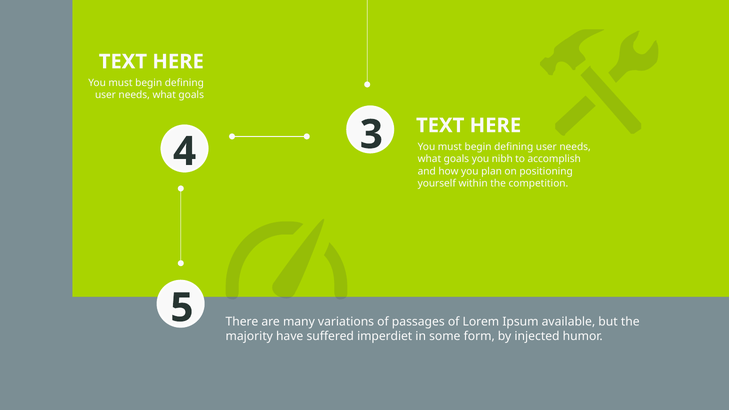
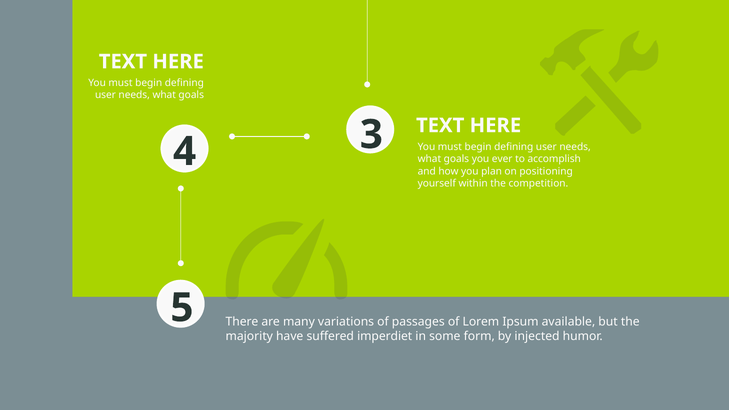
nibh: nibh -> ever (502, 159)
